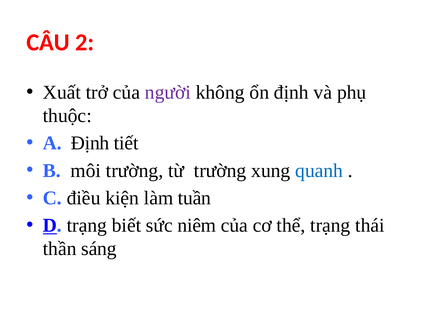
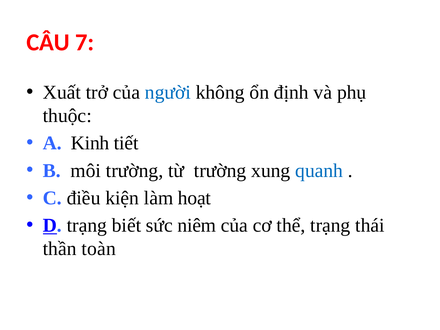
2: 2 -> 7 (85, 42)
người colour: purple -> blue (168, 92)
A Định: Định -> Kinh (90, 143)
tuần: tuần -> hoạt (195, 198)
sáng: sáng -> toàn (99, 249)
